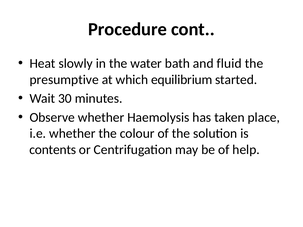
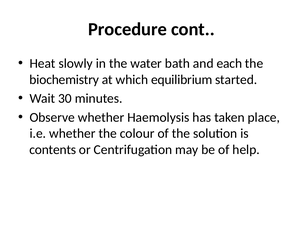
fluid: fluid -> each (229, 64)
presumptive: presumptive -> biochemistry (64, 80)
